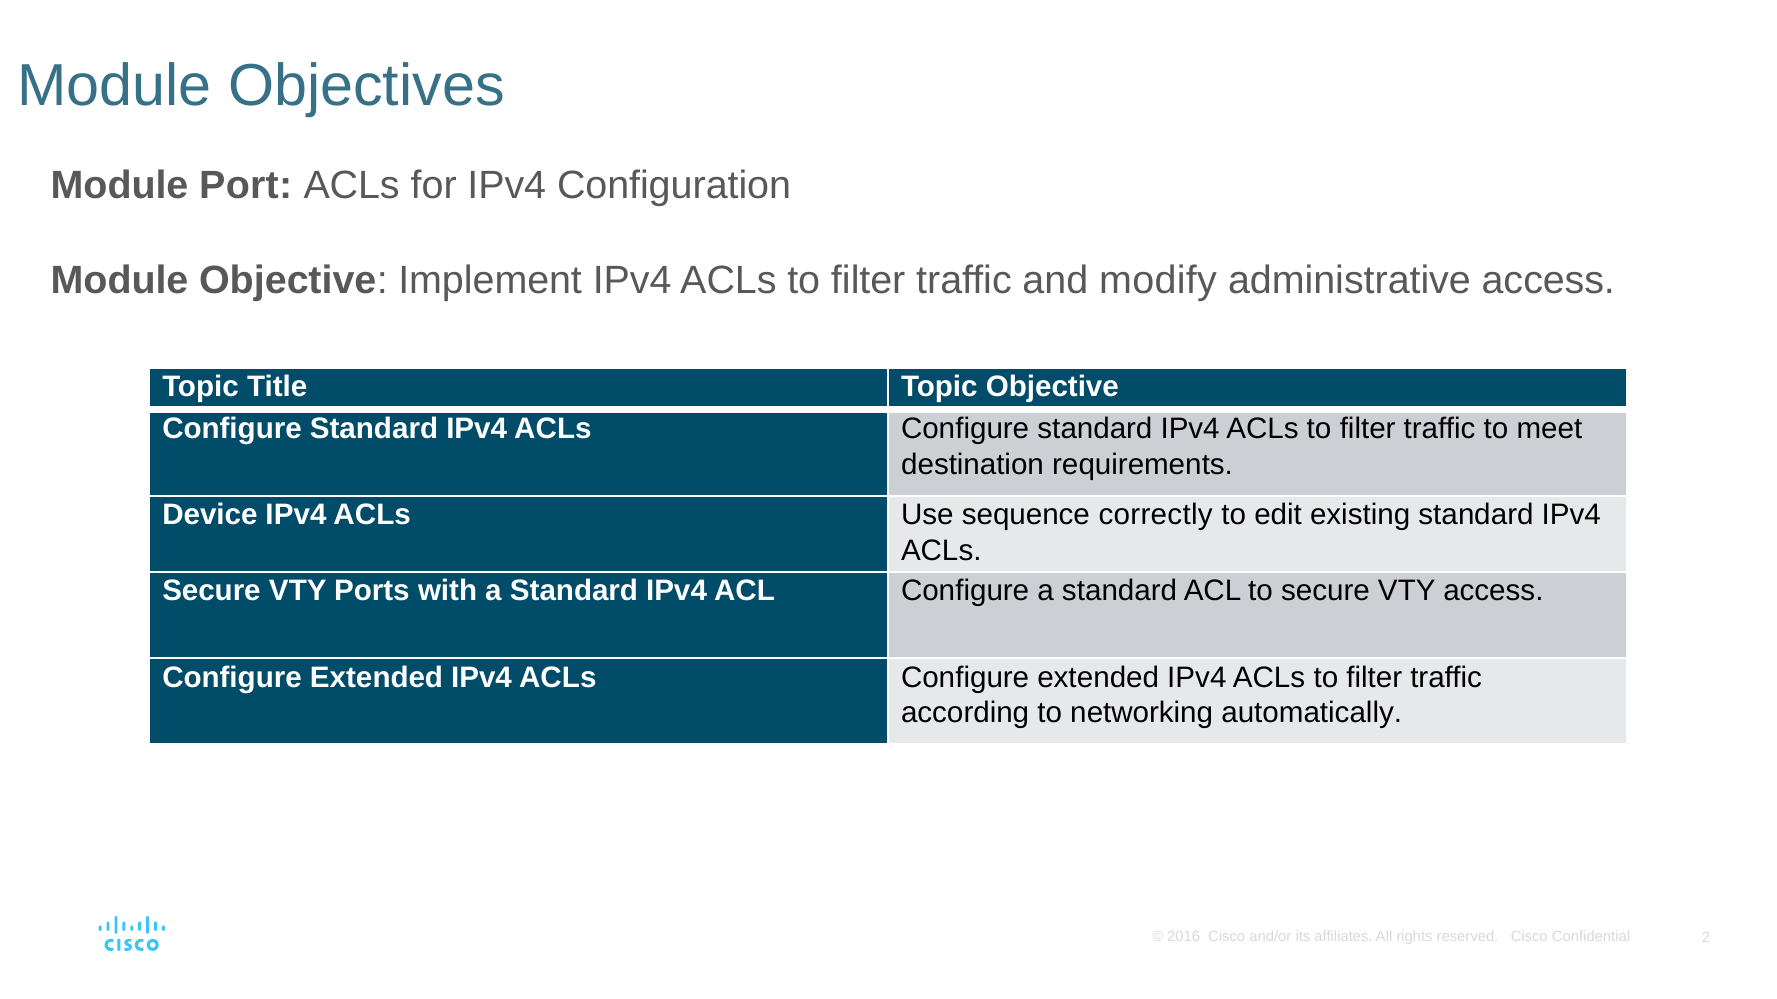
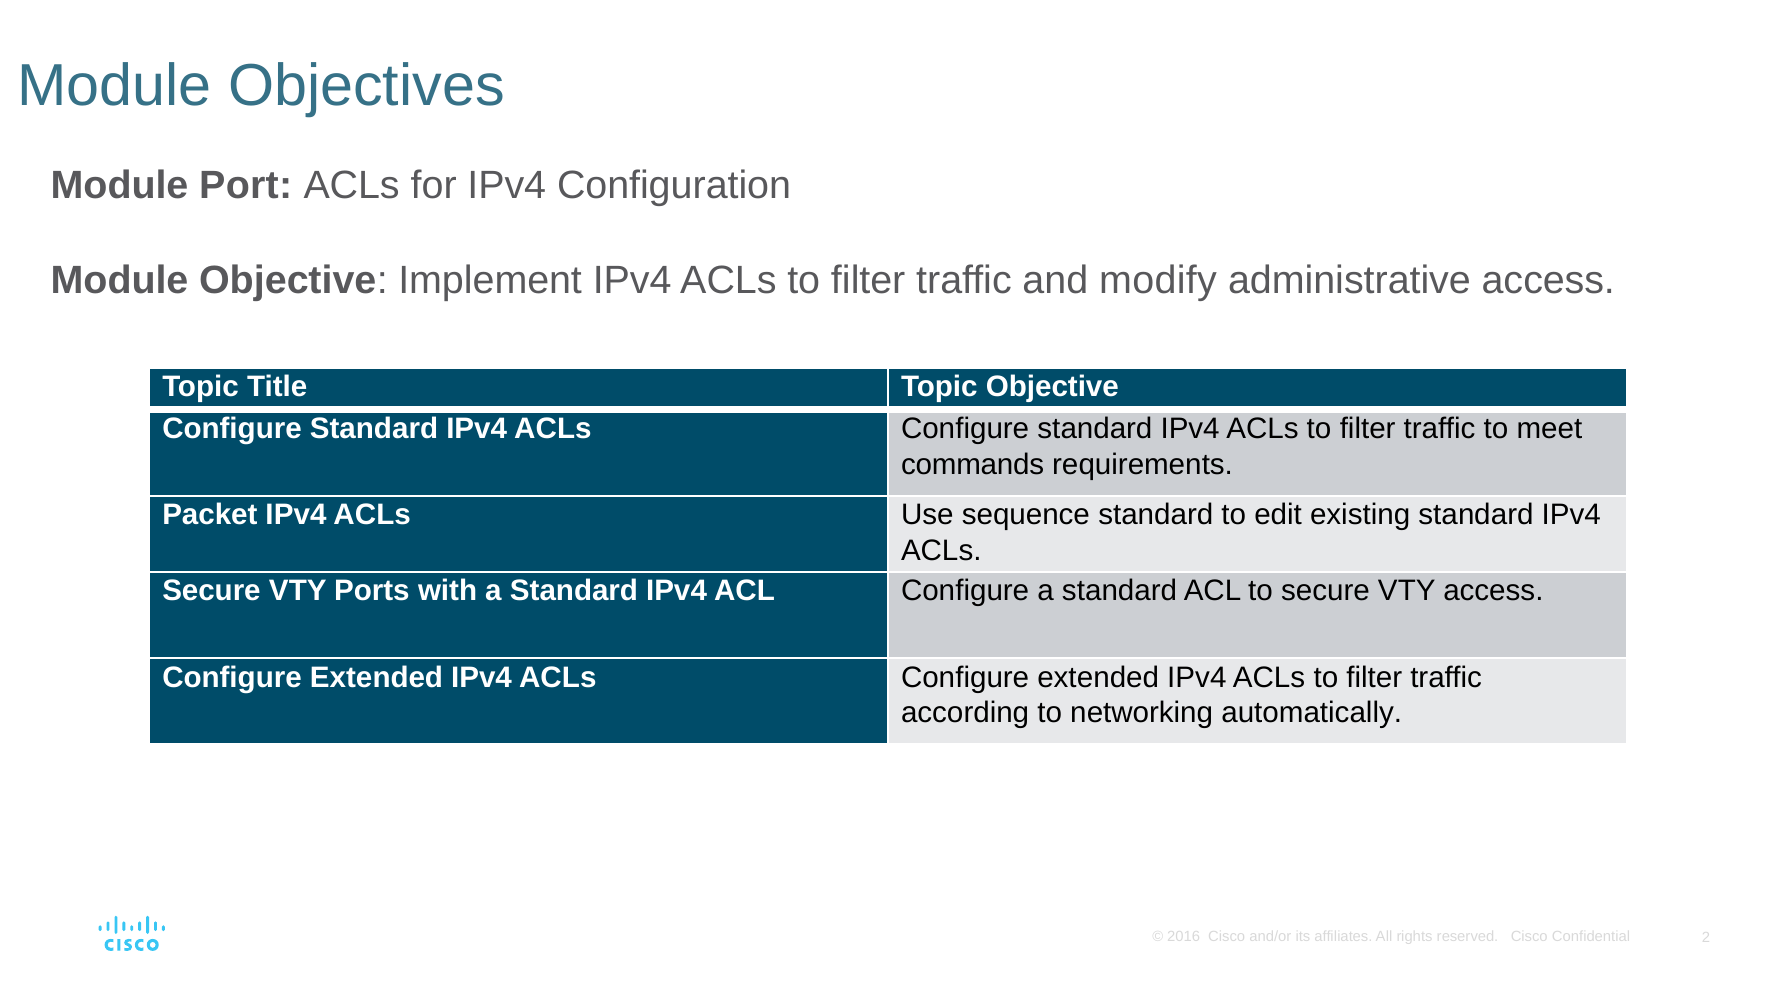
destination: destination -> commands (973, 465)
Device: Device -> Packet (210, 515)
sequence correctly: correctly -> standard (1156, 515)
